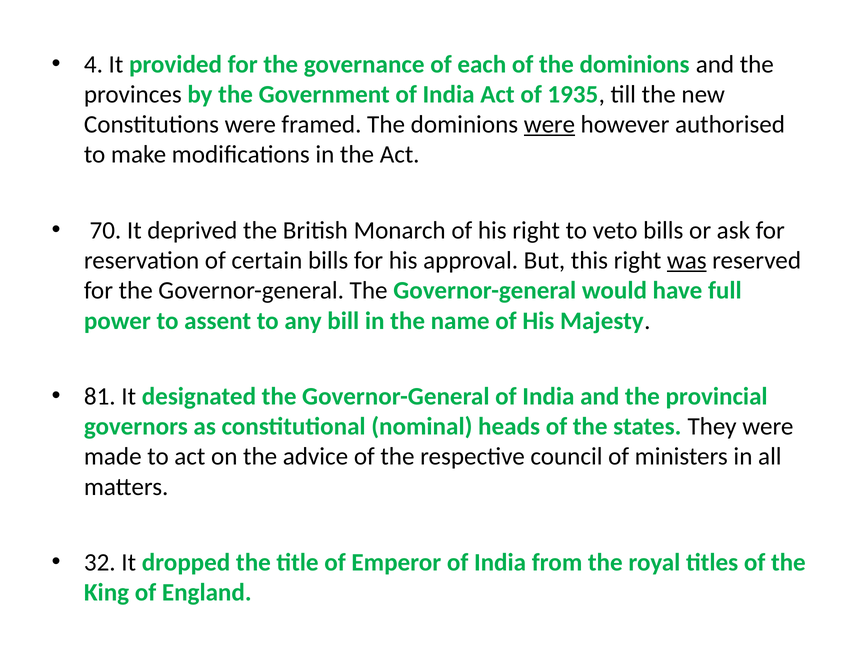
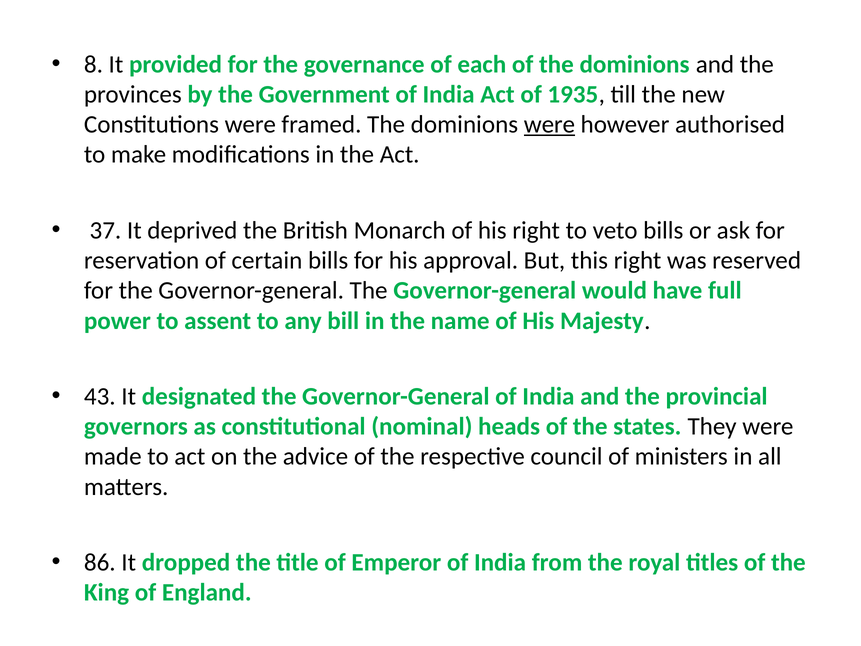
4: 4 -> 8 (93, 64)
70: 70 -> 37 (105, 230)
was underline: present -> none (687, 260)
81: 81 -> 43 (100, 396)
32: 32 -> 86 (100, 562)
